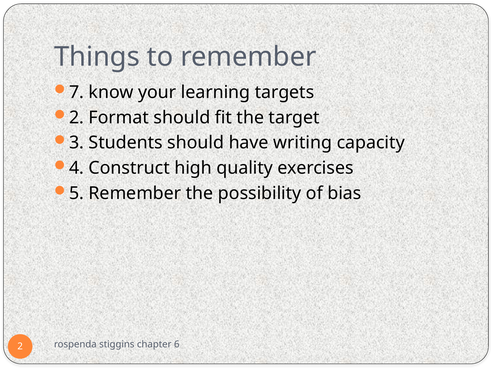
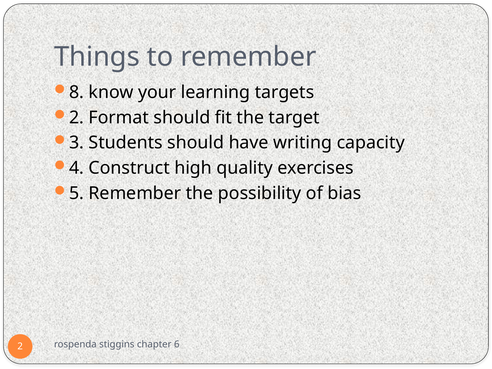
7: 7 -> 8 (77, 92)
